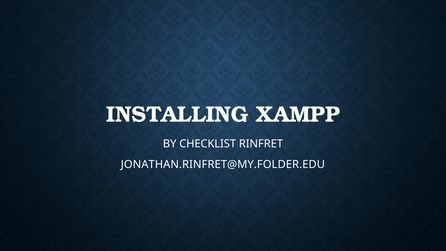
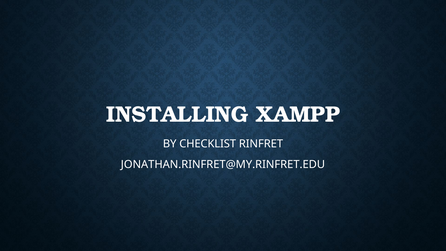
JONATHAN.RINFRET@MY.FOLDER.EDU: JONATHAN.RINFRET@MY.FOLDER.EDU -> JONATHAN.RINFRET@MY.RINFRET.EDU (223, 164)
